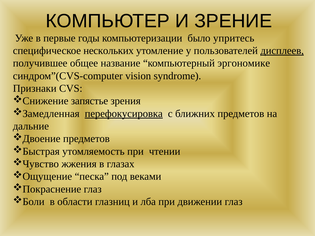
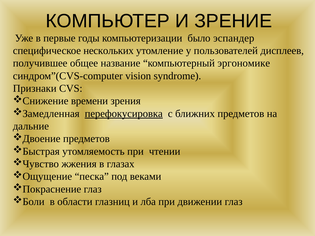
упритесь: упритесь -> эспандер (234, 38)
дисплеев underline: present -> none (282, 51)
запястье: запястье -> времени (89, 101)
